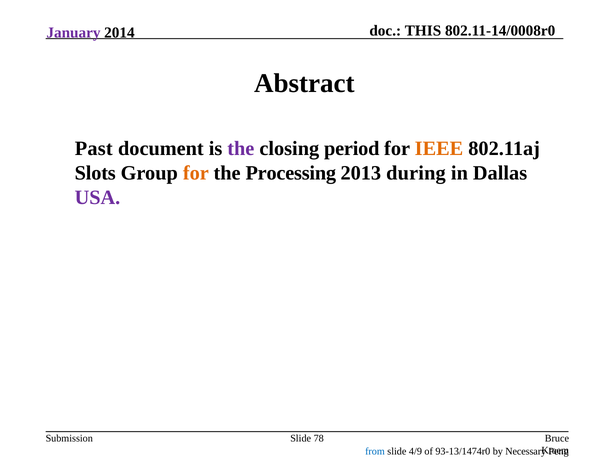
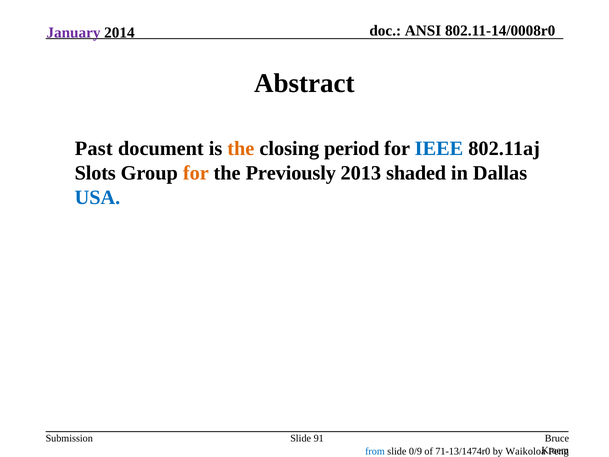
THIS: THIS -> ANSI (423, 30)
the colour: purple -> orange (241, 149)
IEEE colour: orange -> blue (439, 149)
Processing: Processing -> Previously (291, 173)
during: during -> shaded (416, 173)
USA colour: purple -> blue (97, 197)
78: 78 -> 91 (319, 438)
4/9: 4/9 -> 0/9 (415, 451)
93-13/1474r0: 93-13/1474r0 -> 71-13/1474r0 (463, 451)
Necessary: Necessary -> Waikoloa (526, 451)
